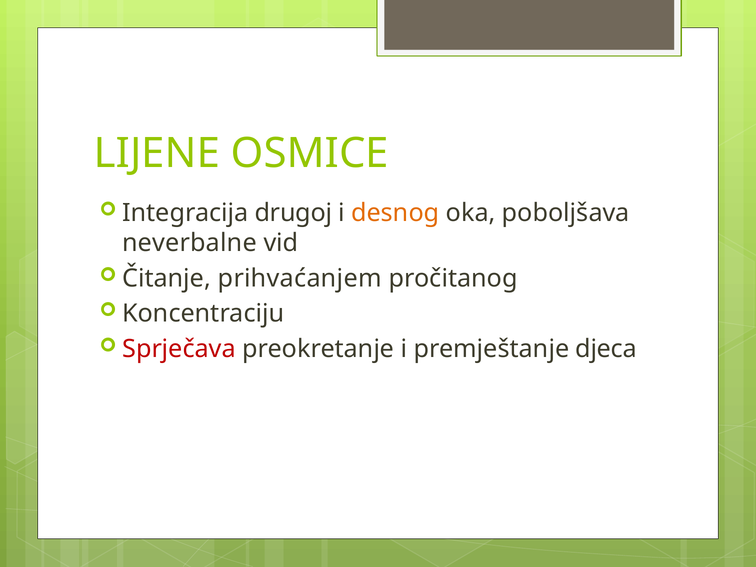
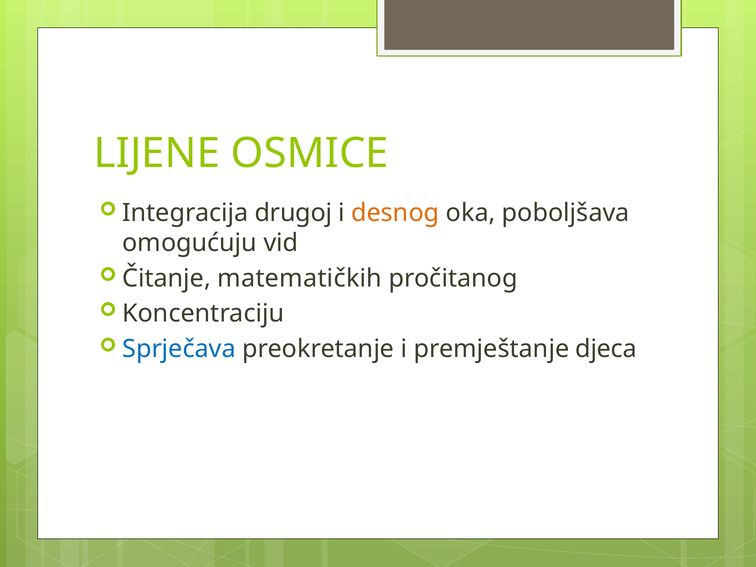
neverbalne: neverbalne -> omogućuju (190, 243)
prihvaćanjem: prihvaćanjem -> matematičkih (300, 278)
Sprječava colour: red -> blue (179, 349)
